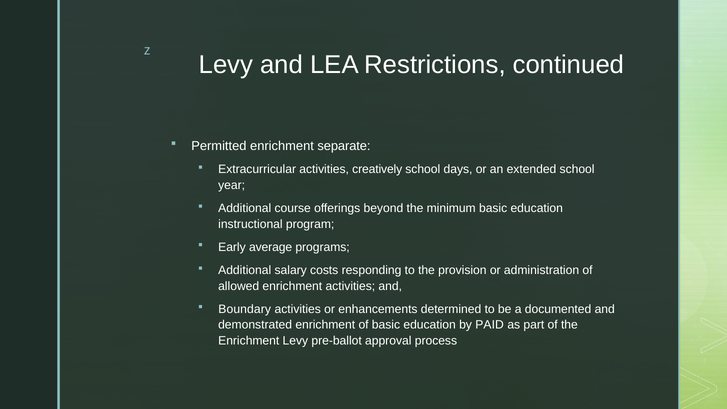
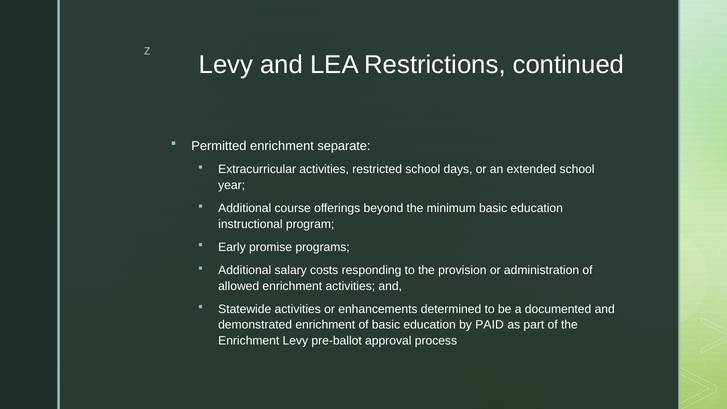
creatively: creatively -> restricted (377, 169)
average: average -> promise (271, 247)
Boundary: Boundary -> Statewide (245, 309)
